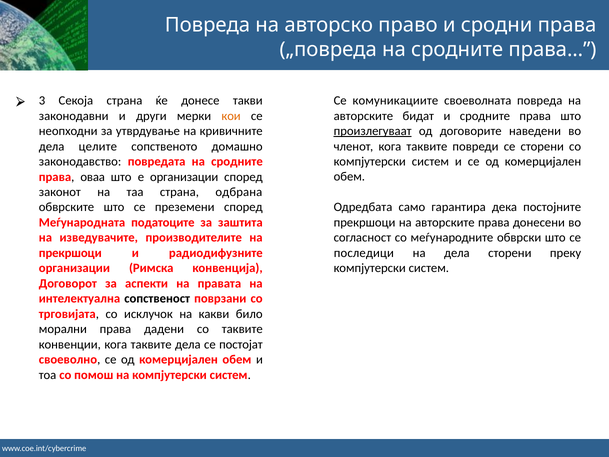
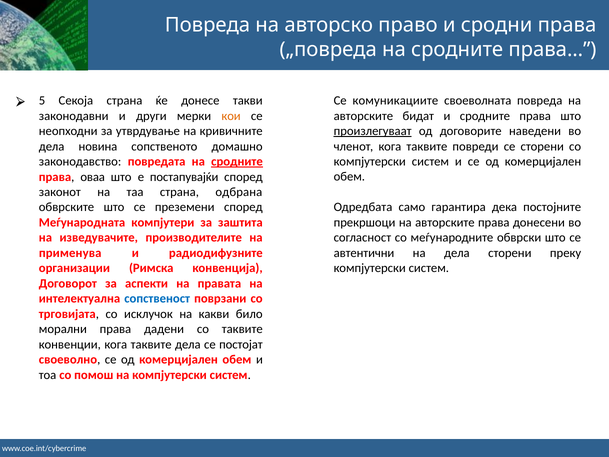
3: 3 -> 5 (42, 101)
целите: целите -> новина (98, 146)
сродните underline: none -> present (237, 161)
е организации: организации -> постапувајќи (184, 177)
податоците: податоците -> компјутери (163, 222)
прекршоци: прекршоци -> применува (70, 253)
последици: последици -> автентични (364, 253)
сопственост colour: black -> blue (157, 299)
